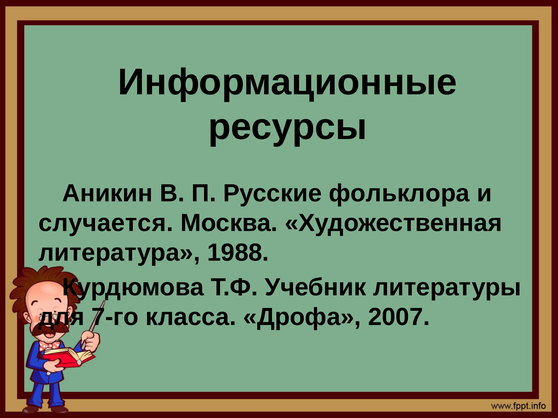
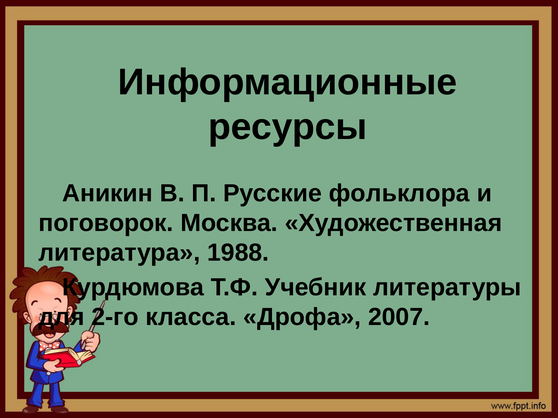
случается: случается -> поговорок (106, 223)
7-го: 7-го -> 2-го (115, 318)
